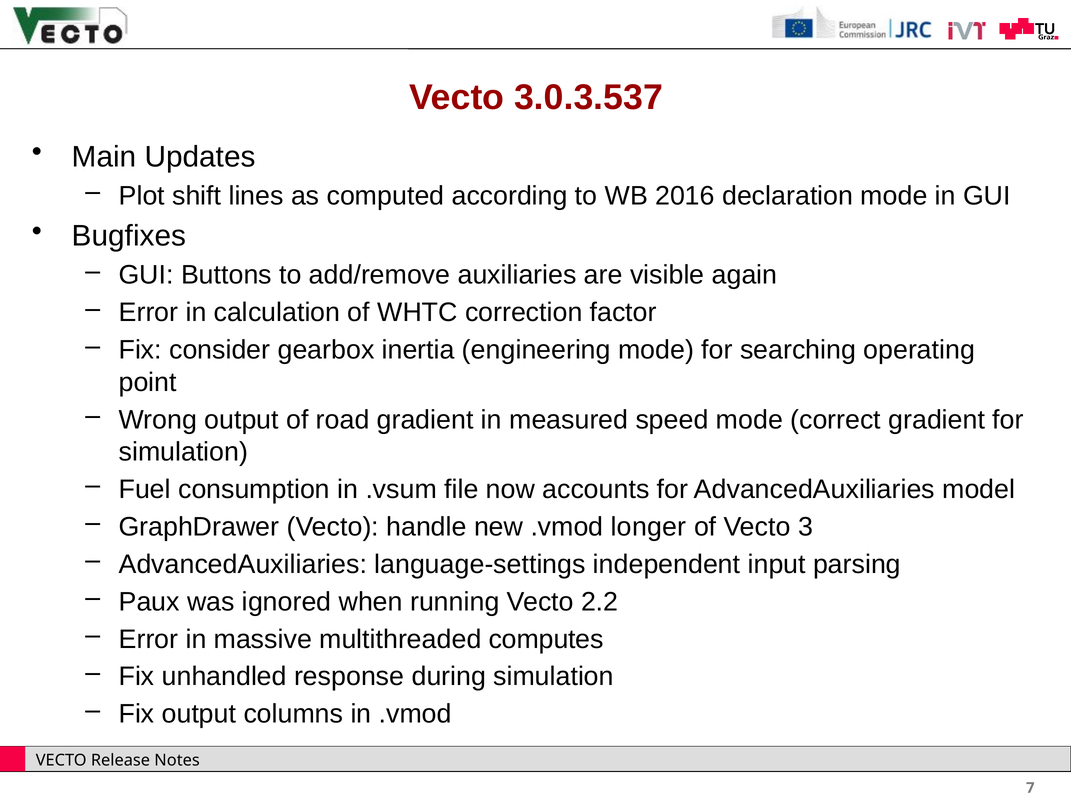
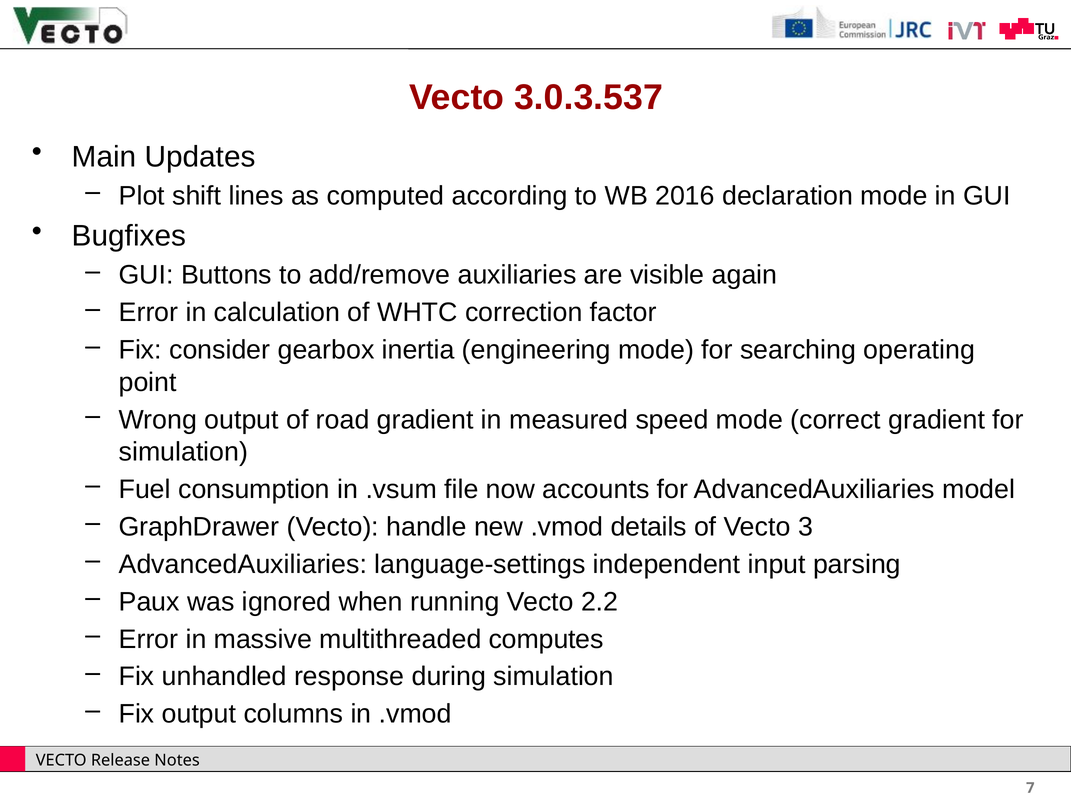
longer: longer -> details (649, 527)
